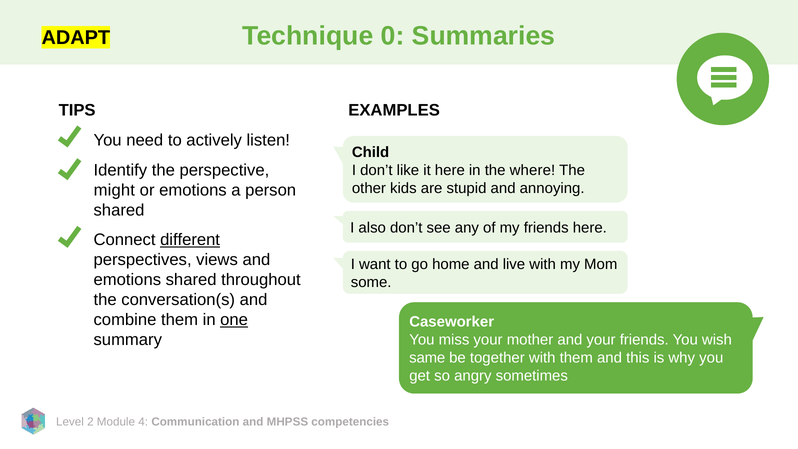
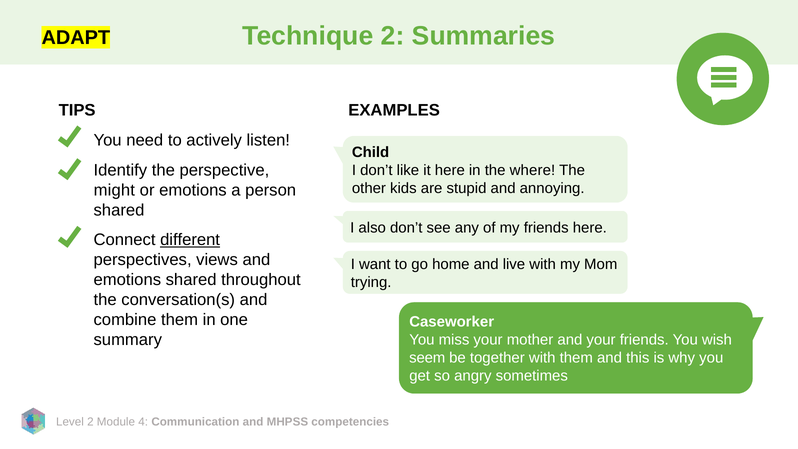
Technique 0: 0 -> 2 (393, 36)
some: some -> trying (371, 282)
one underline: present -> none (234, 320)
same: same -> seem (427, 358)
